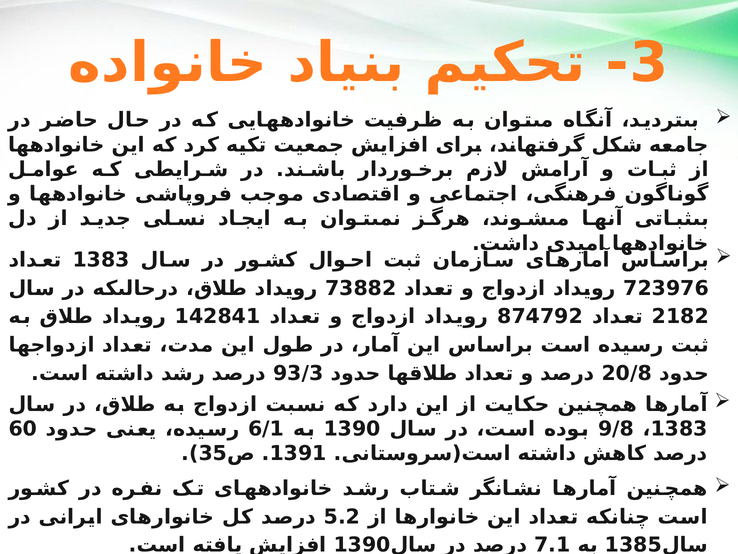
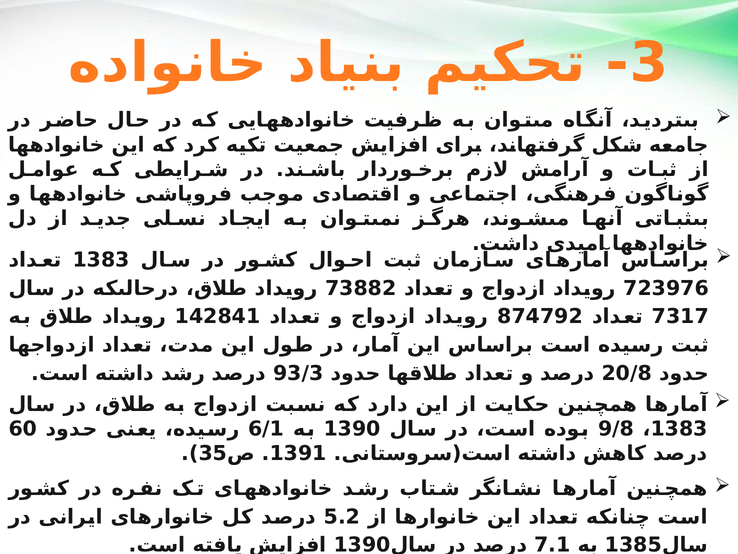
2182: 2182 -> 7317 (680, 316)
